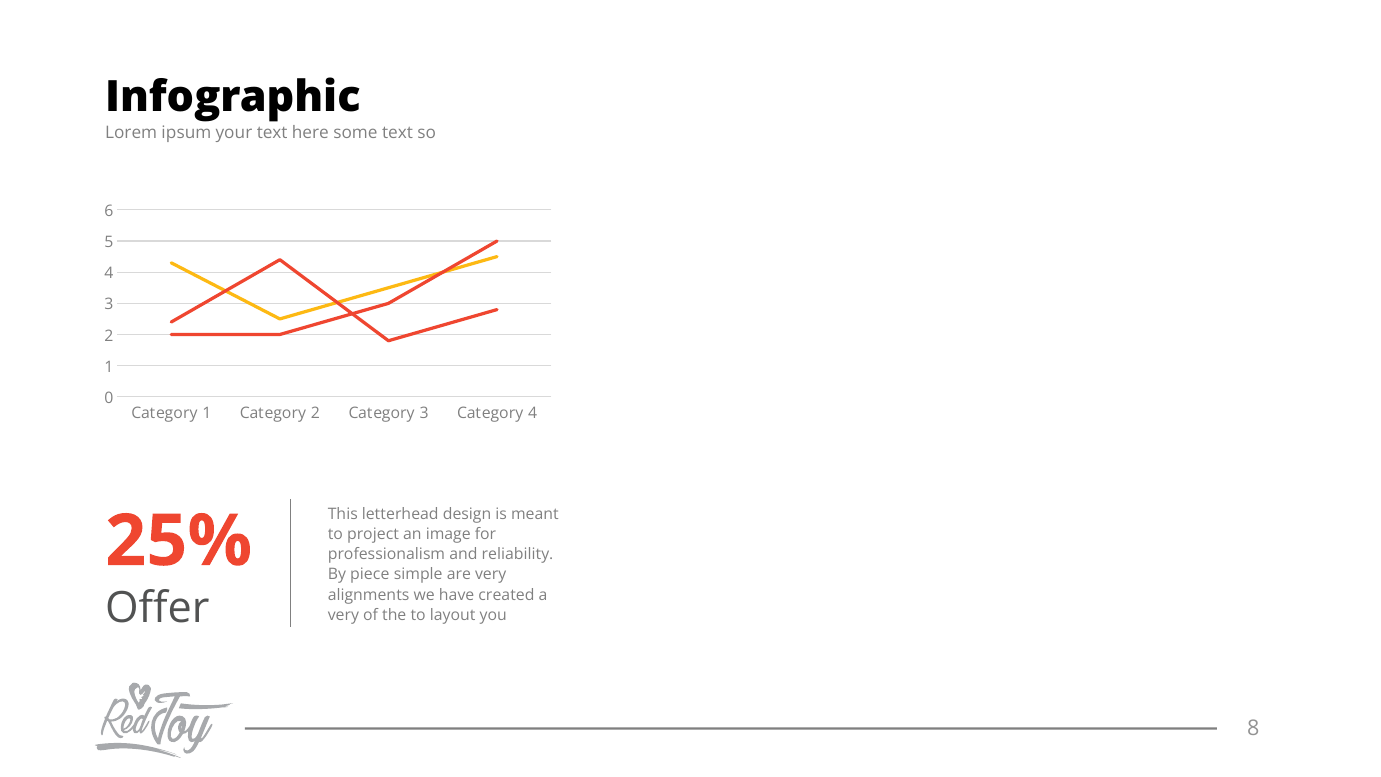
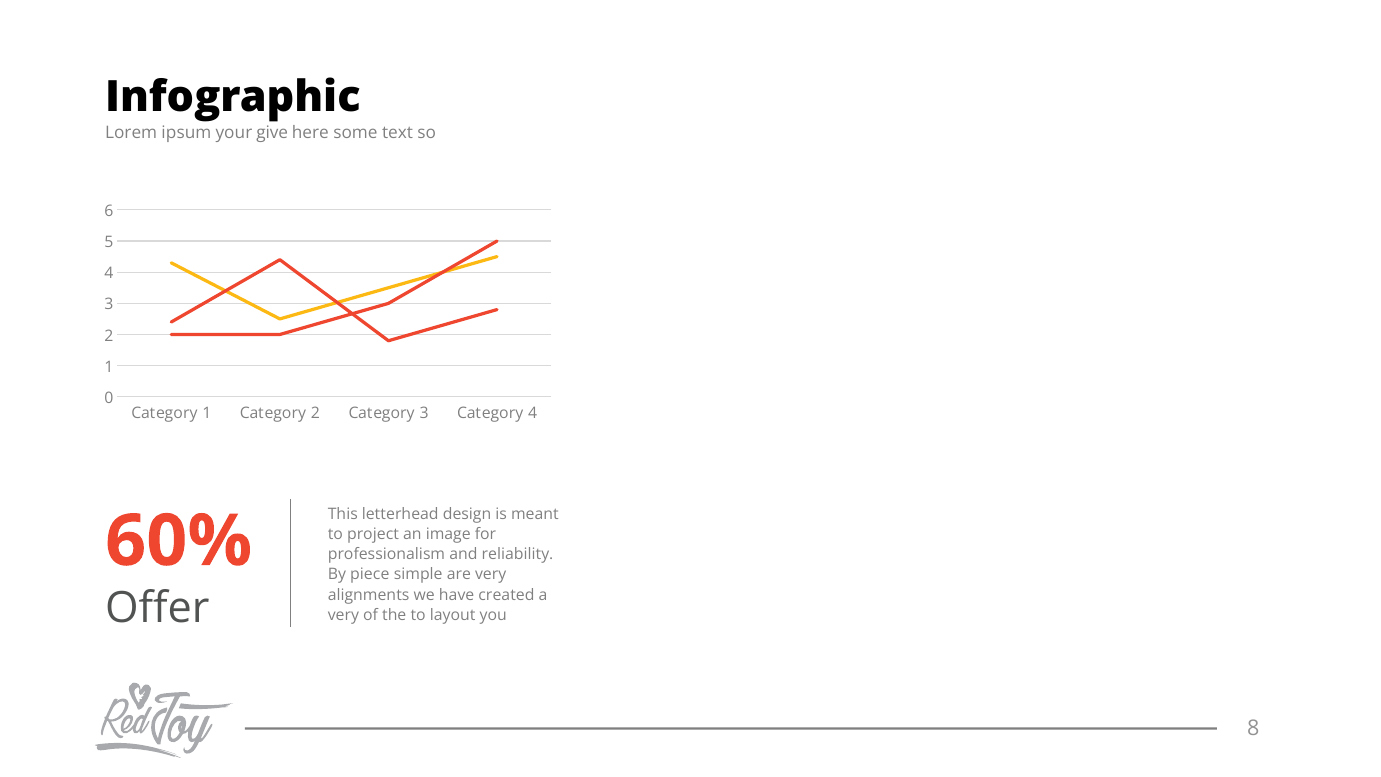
your text: text -> give (272, 133)
25%: 25% -> 60% (179, 541)
